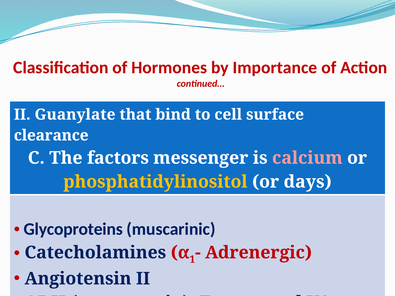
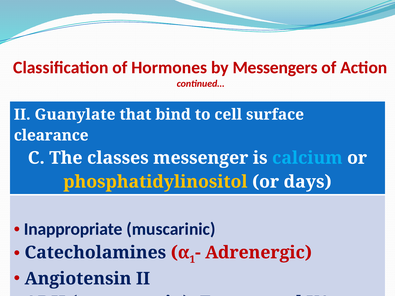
Importance: Importance -> Messengers (275, 68)
factors: factors -> classes (118, 158)
calcium colour: pink -> light blue (307, 158)
Glycoproteins: Glycoproteins -> Inappropriate (73, 229)
